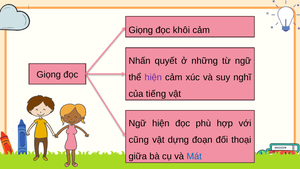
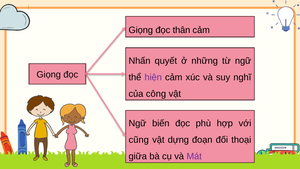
khôi: khôi -> thân (181, 30)
tiếng: tiếng -> công (156, 94)
Ngữ hiện: hiện -> biến (161, 123)
Mát colour: blue -> purple (194, 156)
